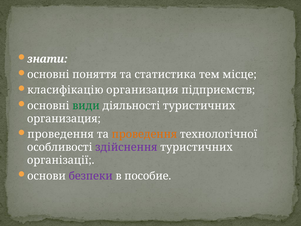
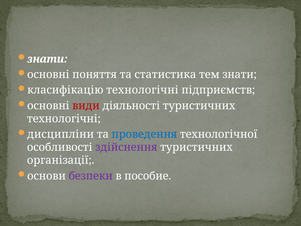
тем місце: місце -> знати (240, 74)
класифікацію организация: организация -> технологічні (142, 90)
види colour: green -> red (86, 106)
организация: организация -> технологічні (64, 119)
проведення: проведення -> дисципліни (61, 134)
проведення colour: orange -> blue (144, 134)
